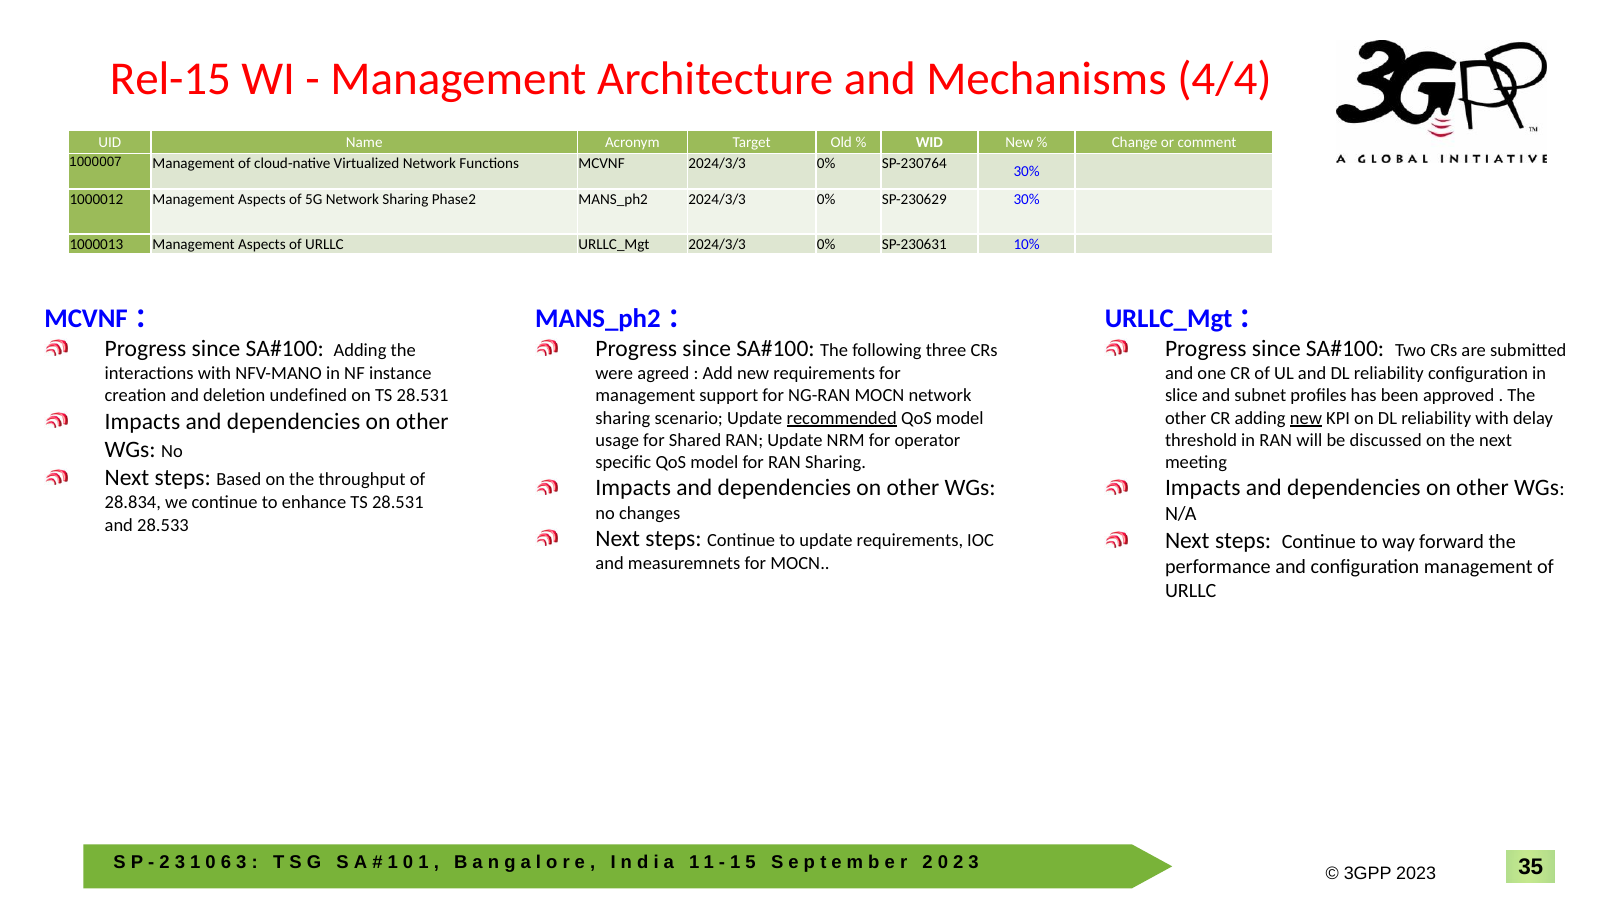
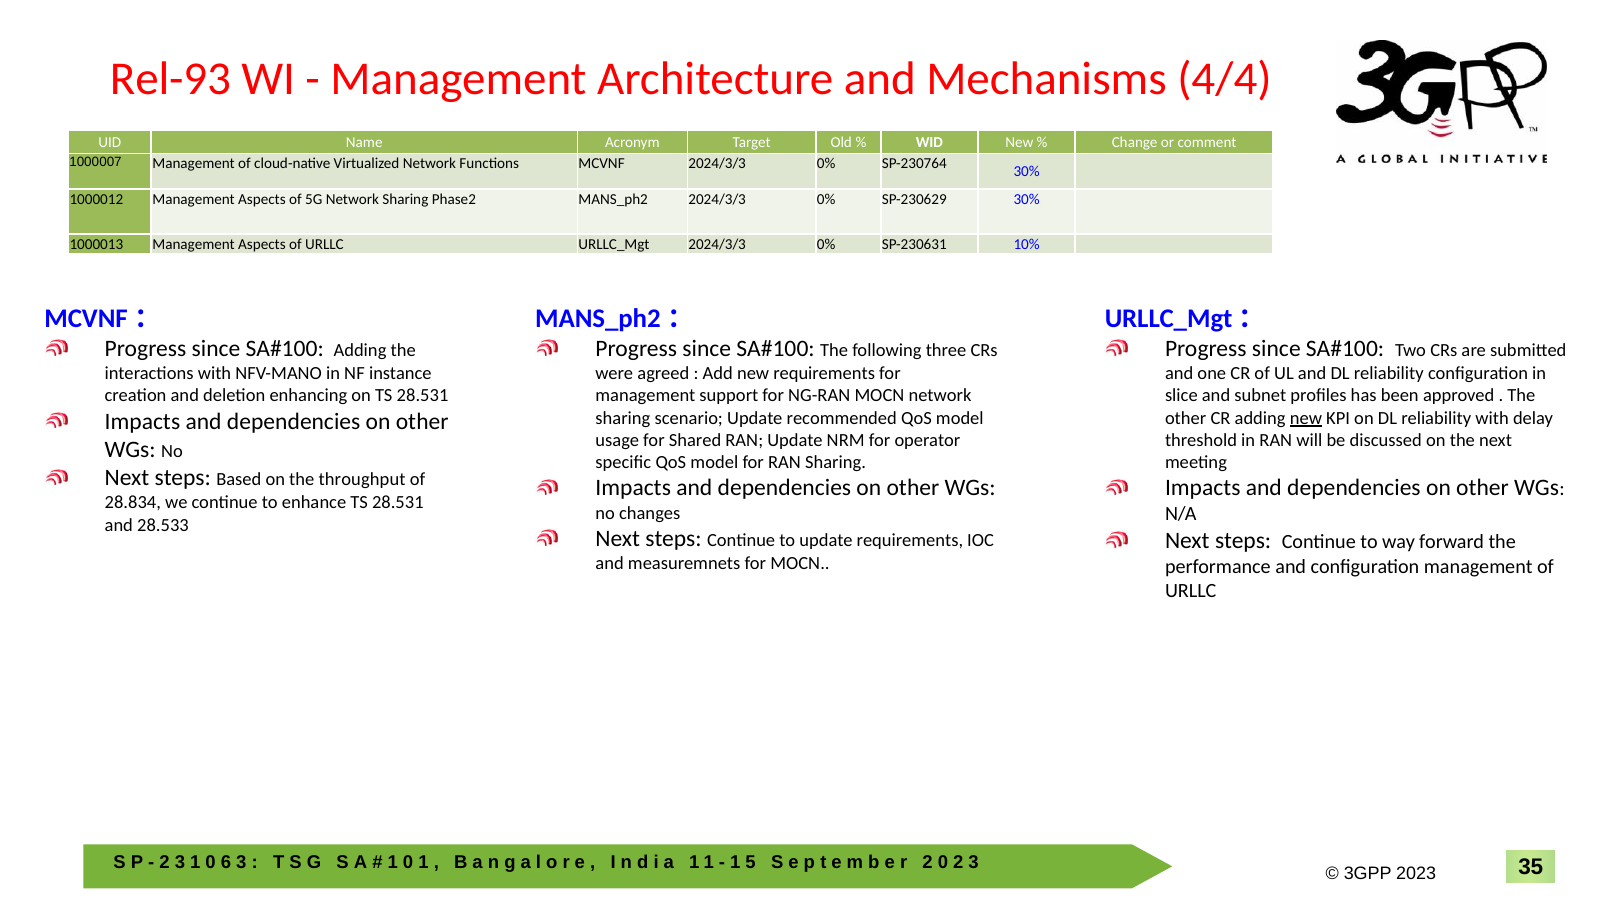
Rel-15: Rel-15 -> Rel-93 (170, 79)
undefined: undefined -> enhancing (308, 396)
recommended underline: present -> none (842, 418)
